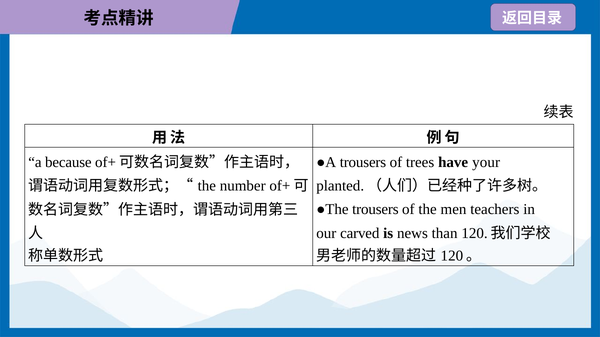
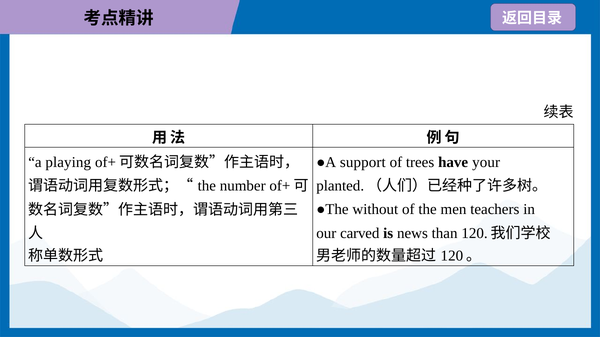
because: because -> playing (68, 162)
●A trousers: trousers -> support (363, 162)
●The trousers: trousers -> without (375, 210)
